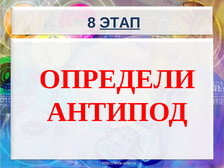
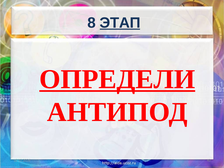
ОПРЕДЕЛИ underline: none -> present (117, 79)
